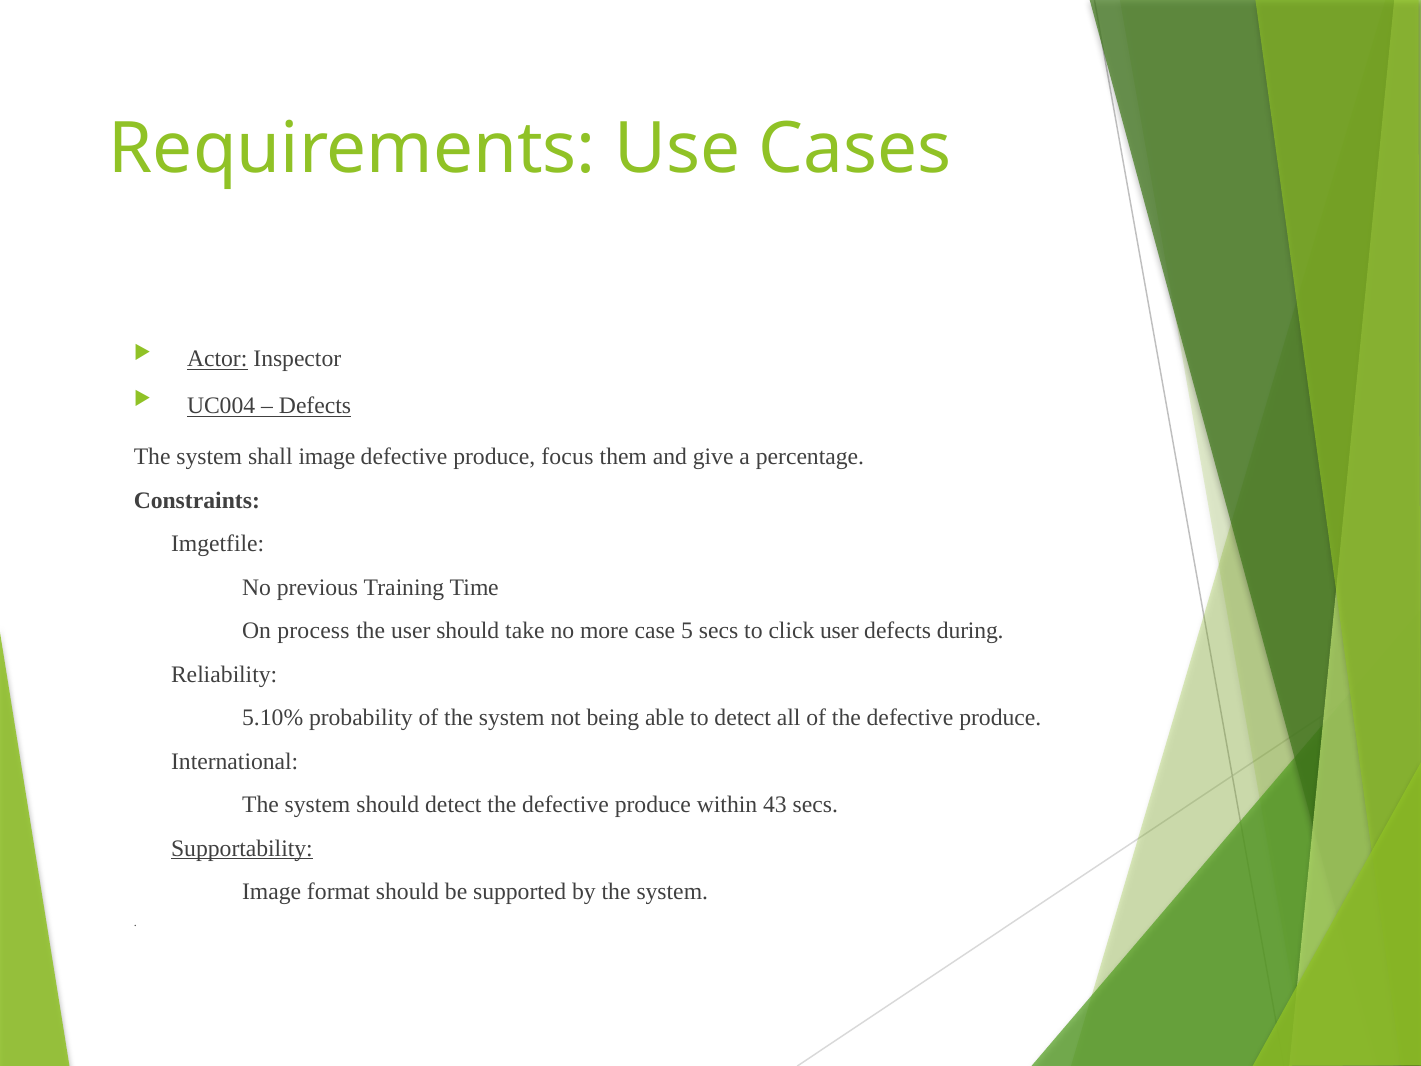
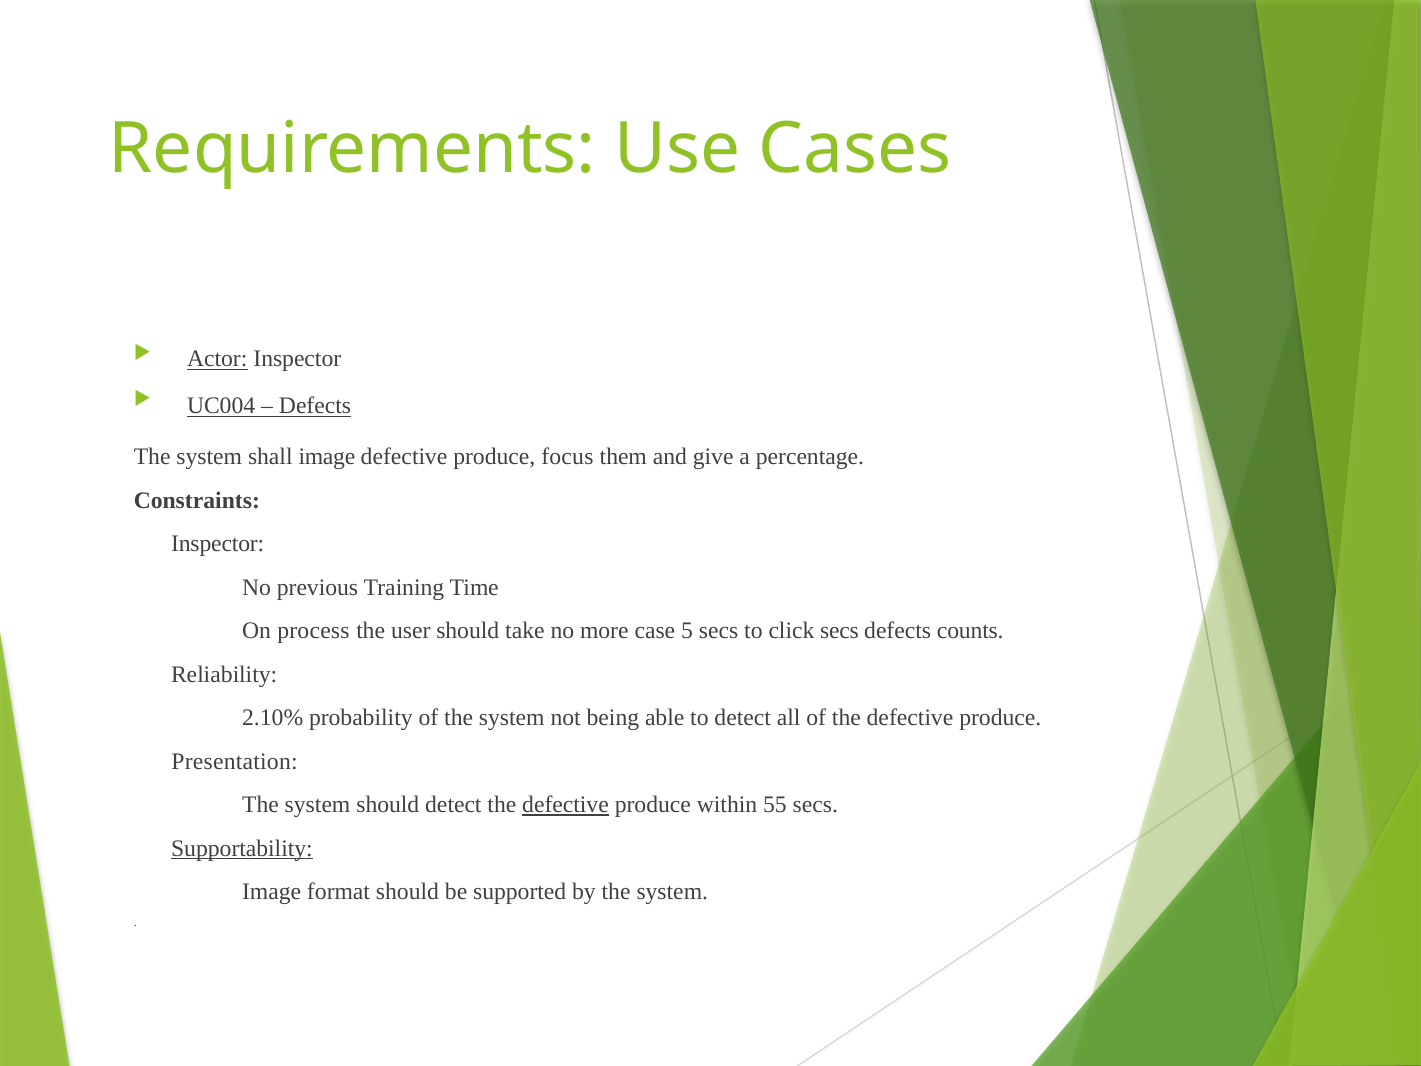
Imgetfile: Imgetfile -> Inspector (218, 544)
click user: user -> secs (839, 631)
during: during -> counts (970, 631)
5.10%: 5.10% -> 2.10% (273, 718)
International: International -> Presentation (235, 761)
defective underline: none -> present (566, 805)
43: 43 -> 55 (775, 805)
